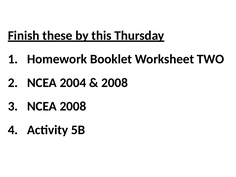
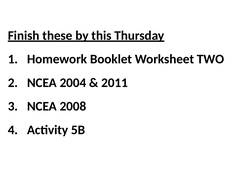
2008: 2008 -> 2011 (115, 83)
